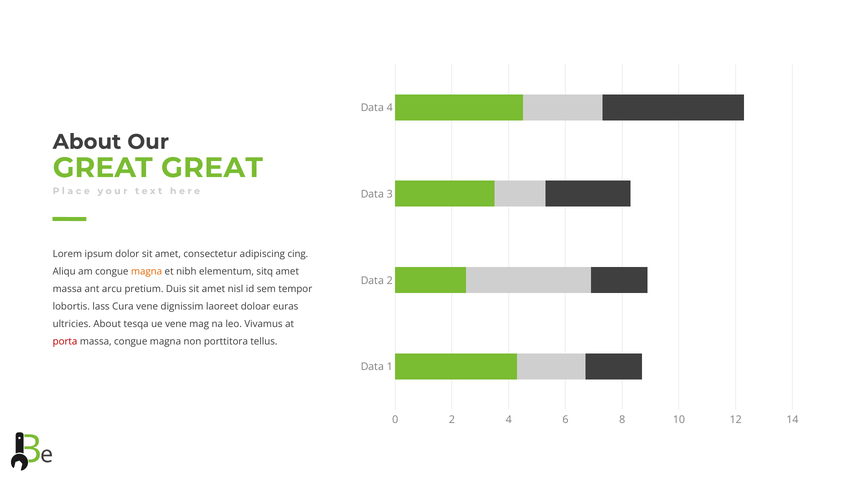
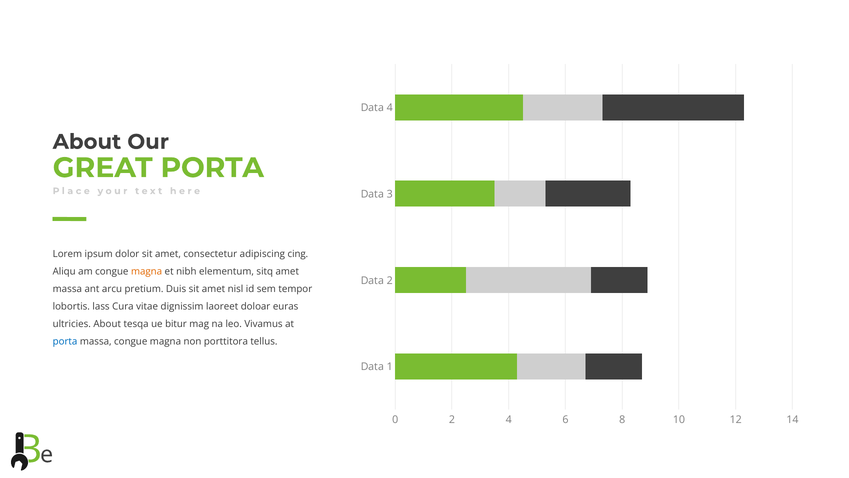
GREAT GREAT: GREAT -> PORTA (212, 168)
Cura vene: vene -> vitae (147, 306)
ue vene: vene -> bitur (176, 324)
porta colour: red -> blue (65, 341)
